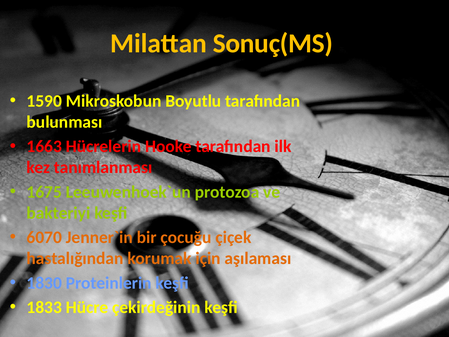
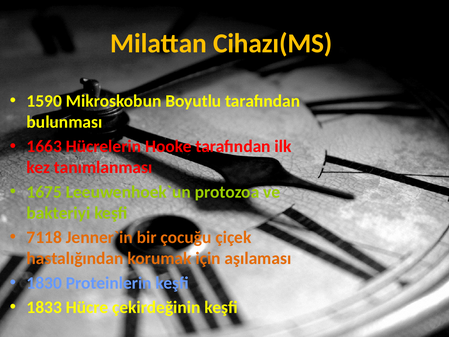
Sonuç(MS: Sonuç(MS -> Cihazı(MS (273, 43)
6070: 6070 -> 7118 (44, 237)
